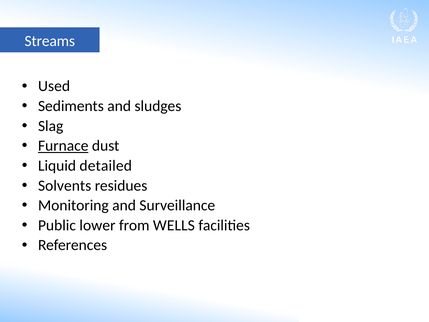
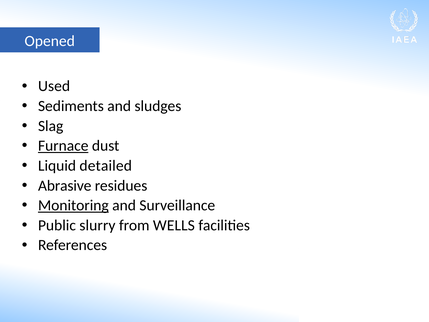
Streams: Streams -> Opened (50, 41)
Solvents: Solvents -> Abrasive (65, 185)
Monitoring underline: none -> present (73, 205)
lower: lower -> slurry (97, 225)
